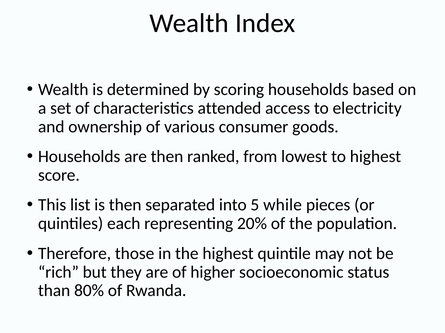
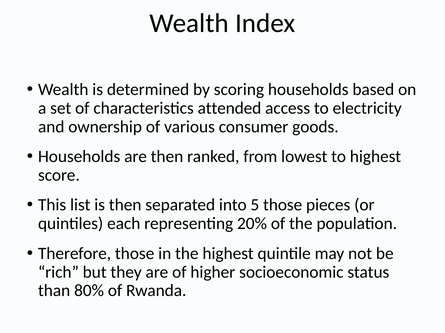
5 while: while -> those (283, 205)
